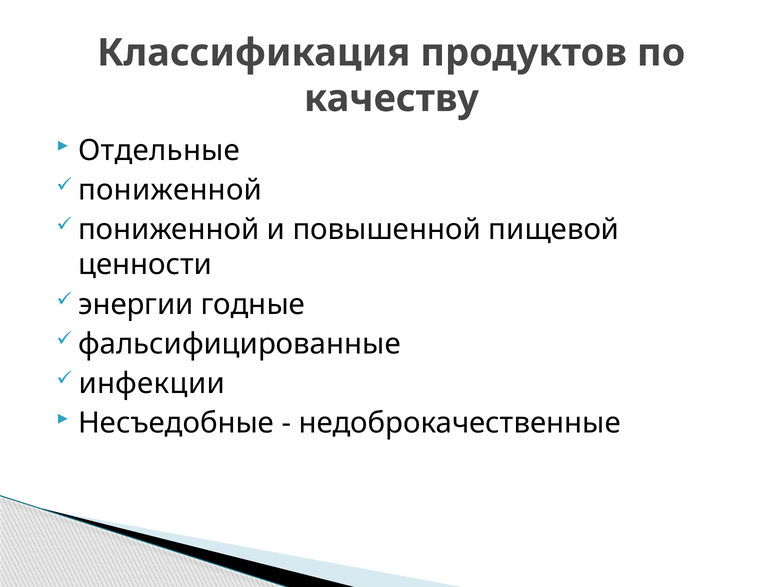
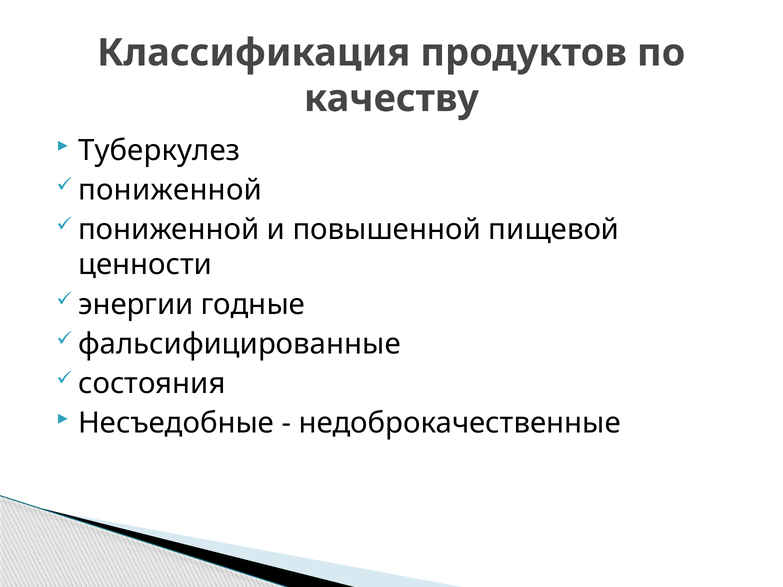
Отдельные: Отдельные -> Туберкулез (159, 150)
инфекции: инфекции -> состояния (152, 384)
